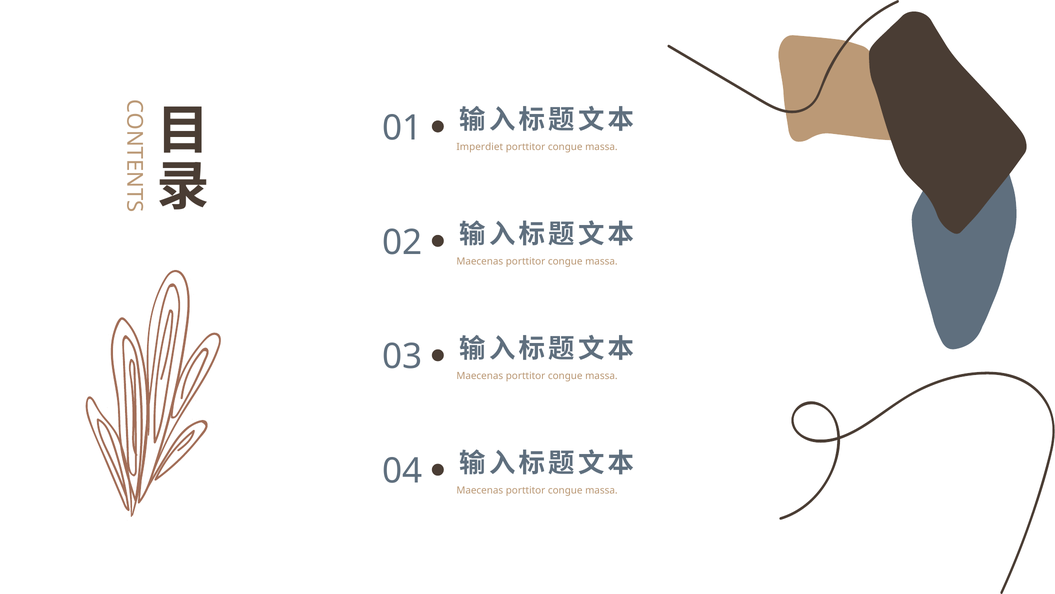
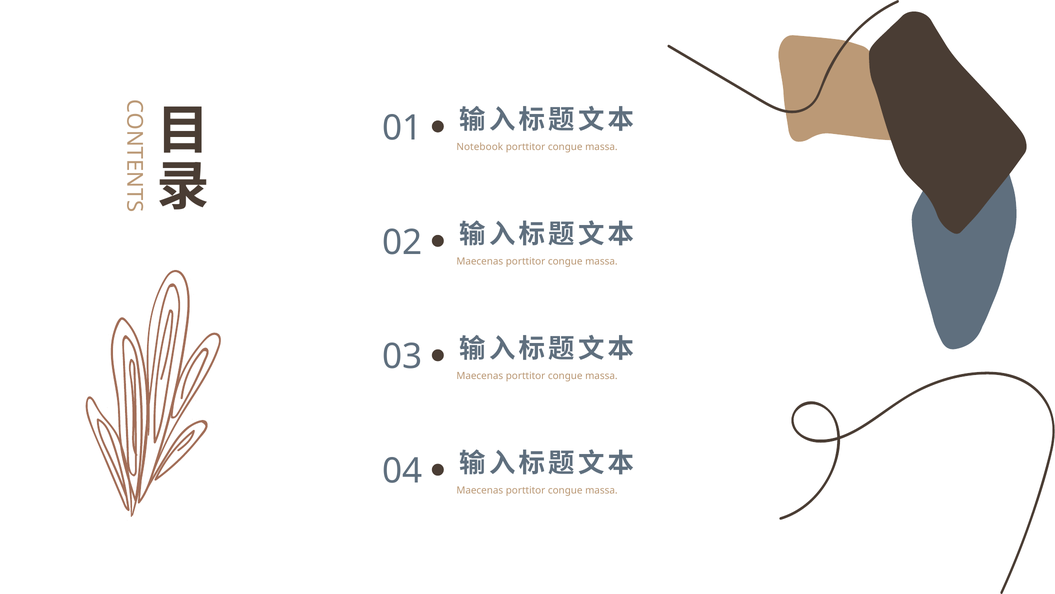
Imperdiet: Imperdiet -> Notebook (480, 147)
